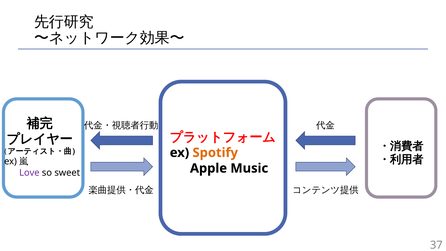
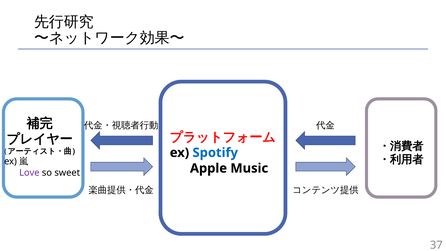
Spotify colour: orange -> blue (215, 153)
